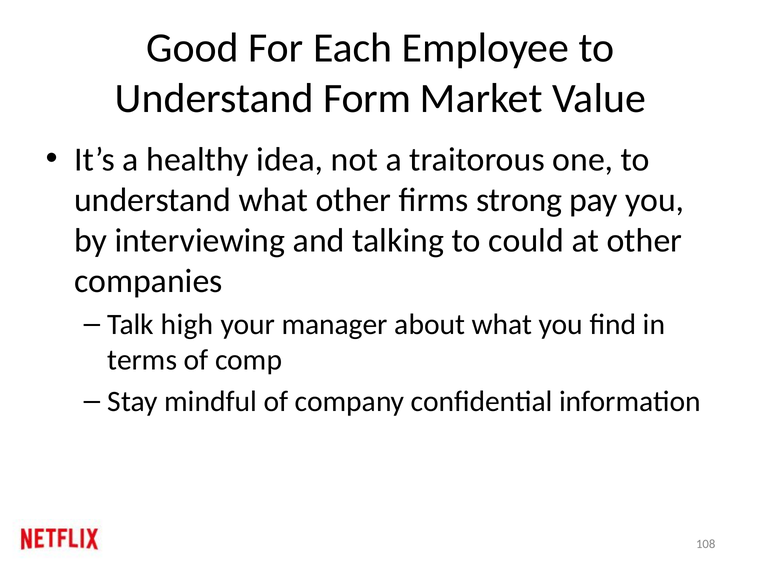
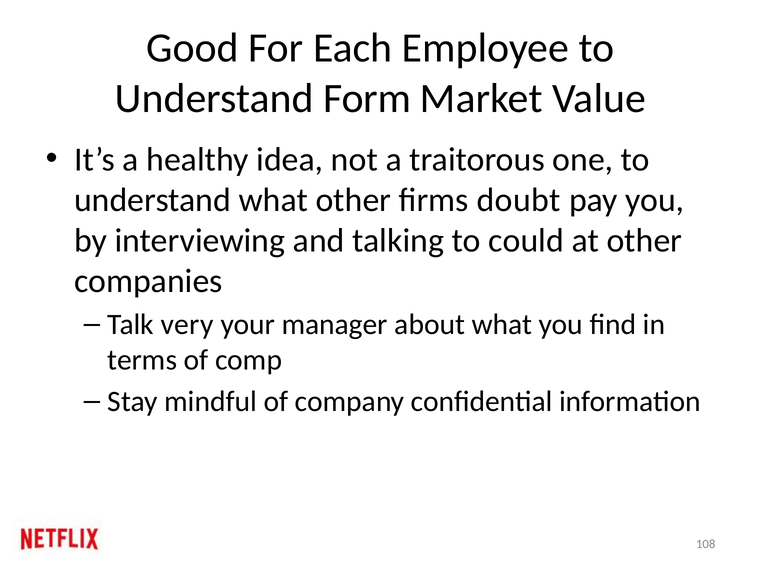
strong: strong -> doubt (519, 200)
high: high -> very (187, 325)
